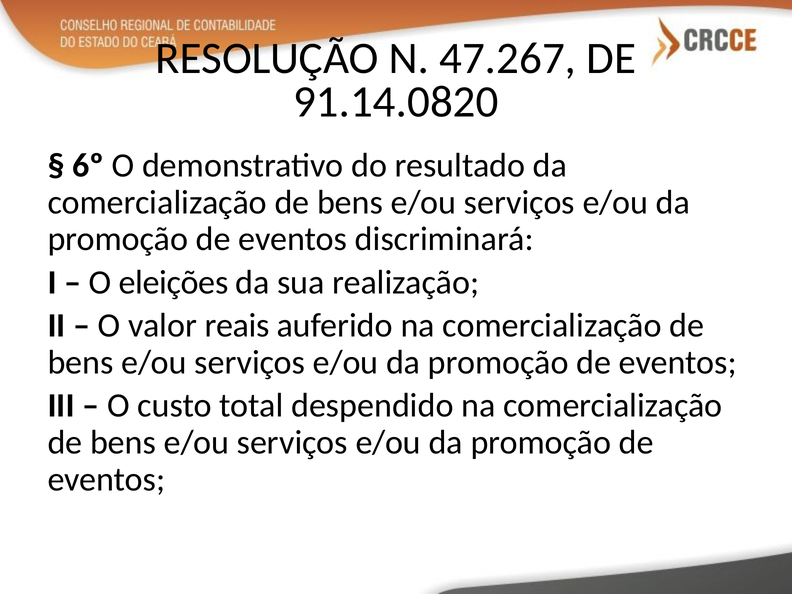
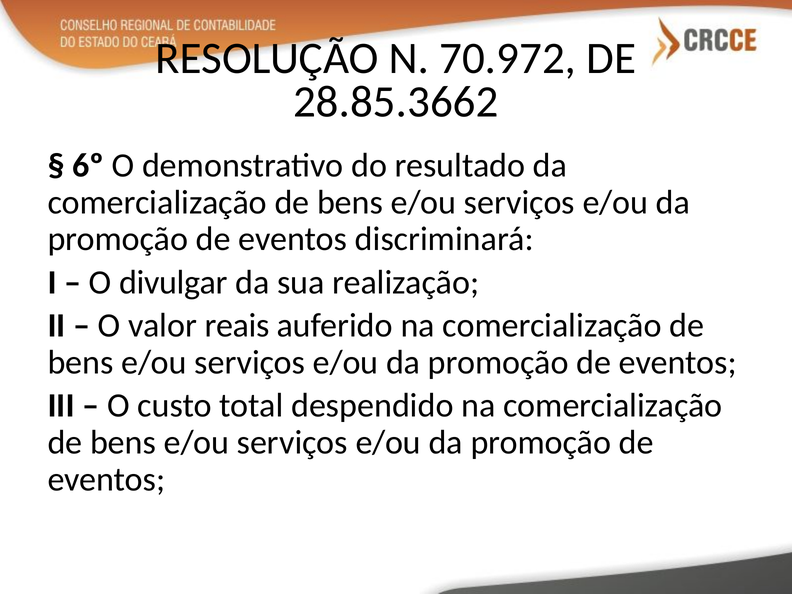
47.267: 47.267 -> 70.972 (508, 58)
91.14.0820: 91.14.0820 -> 28.85.3662 (396, 102)
eleições: eleições -> divulgar (173, 282)
